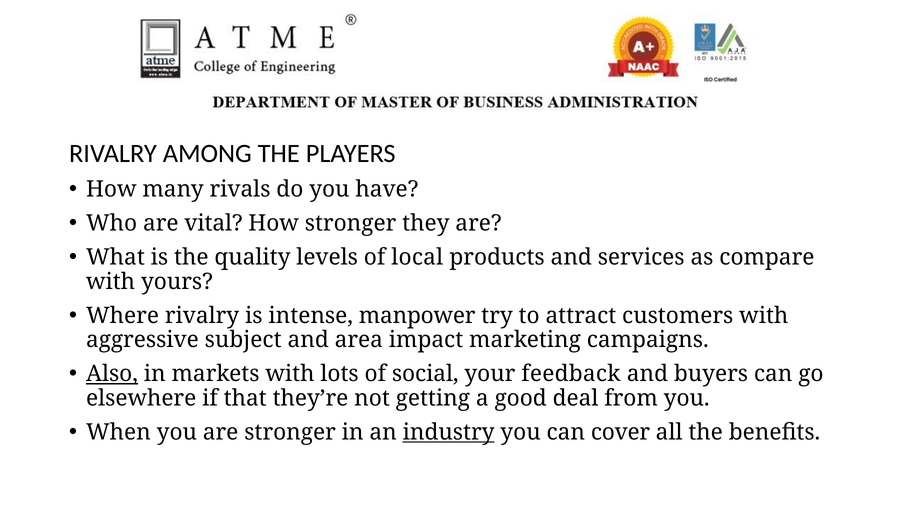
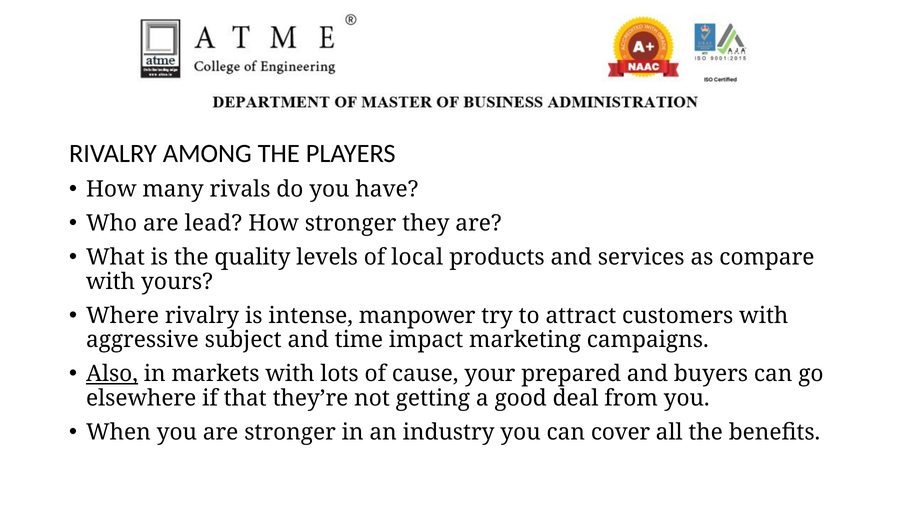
vital: vital -> lead (213, 223)
area: area -> time (359, 340)
social: social -> cause (425, 374)
feedback: feedback -> prepared (571, 374)
industry underline: present -> none (449, 432)
